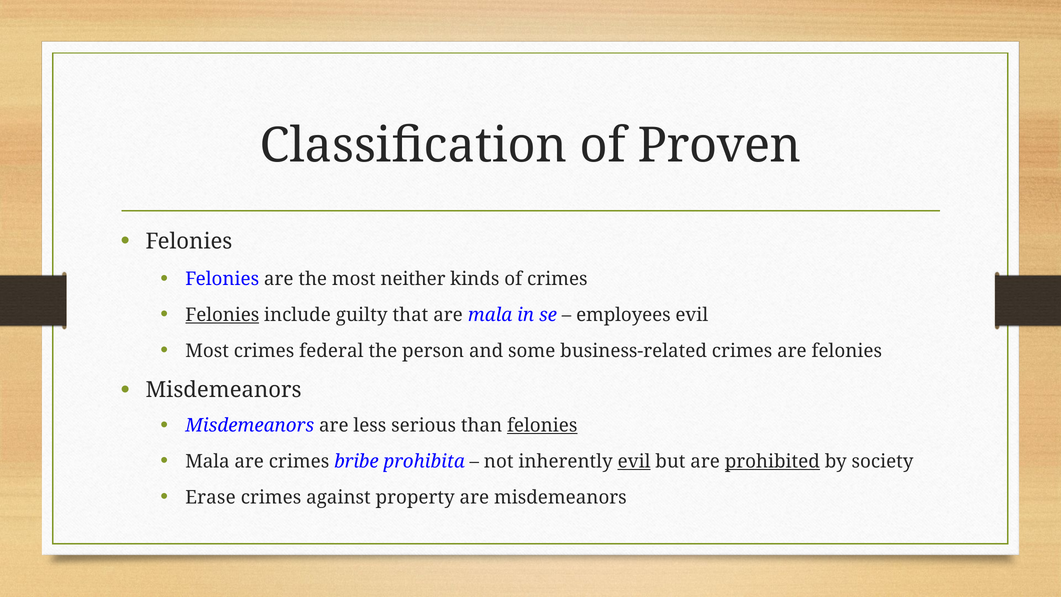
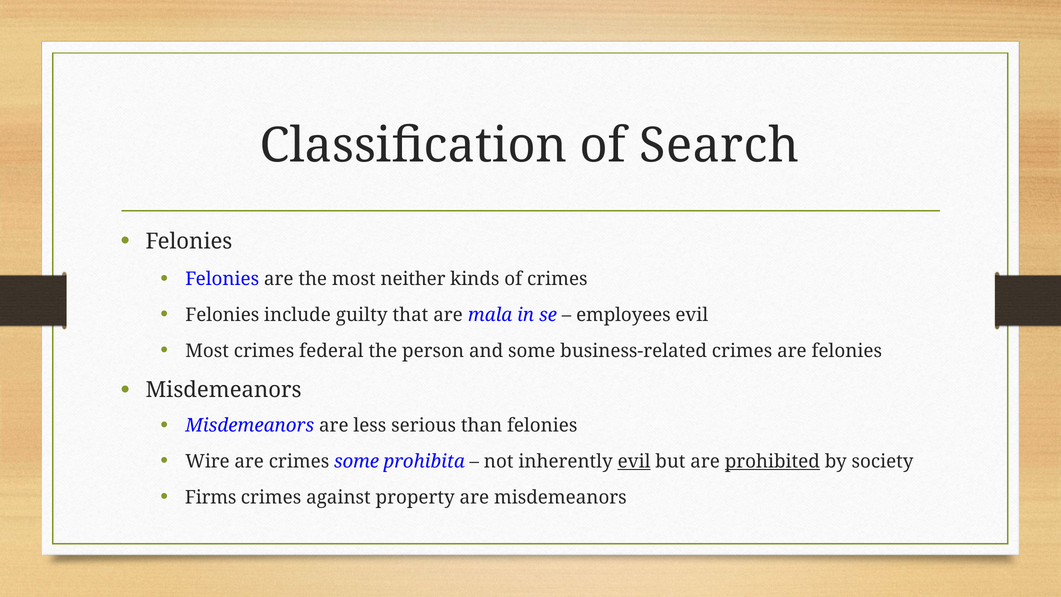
Proven: Proven -> Search (719, 146)
Felonies underline: present -> none (222, 315)
felonies underline: present -> none (542, 425)
Mala: Mala -> Wire (207, 461)
crimes bribe: bribe -> some (357, 461)
Erase: Erase -> Firms (211, 497)
